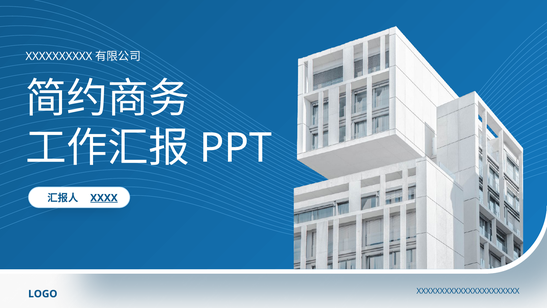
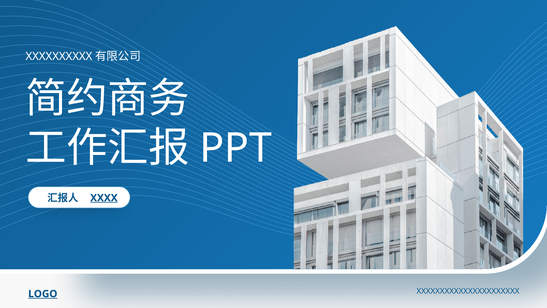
LOGO underline: none -> present (43, 294)
